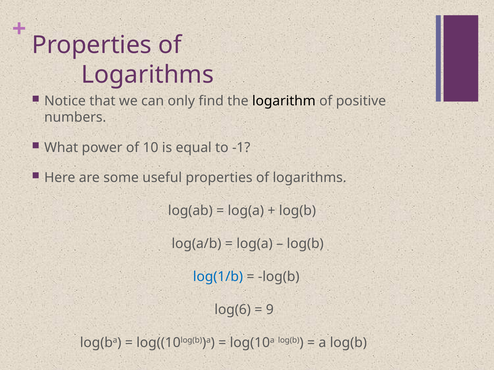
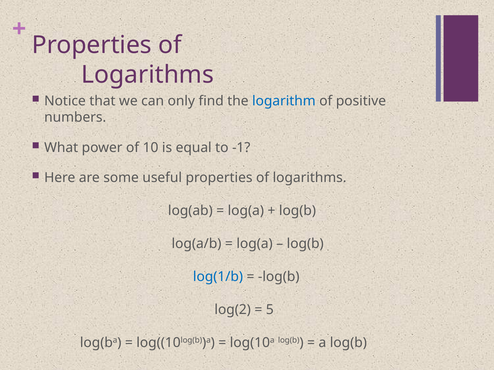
logarithm colour: black -> blue (284, 101)
log(6: log(6 -> log(2 (233, 310)
9: 9 -> 5 (270, 310)
